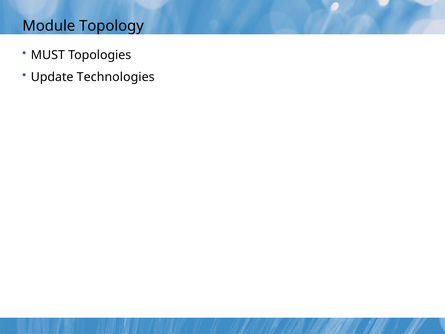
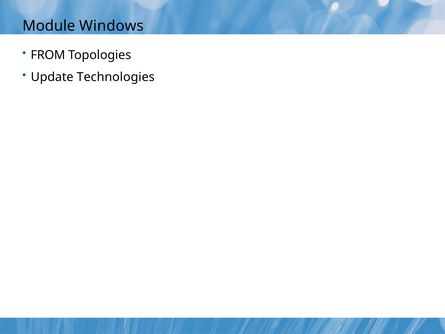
Topology: Topology -> Windows (111, 26)
MUST: MUST -> FROM (48, 55)
